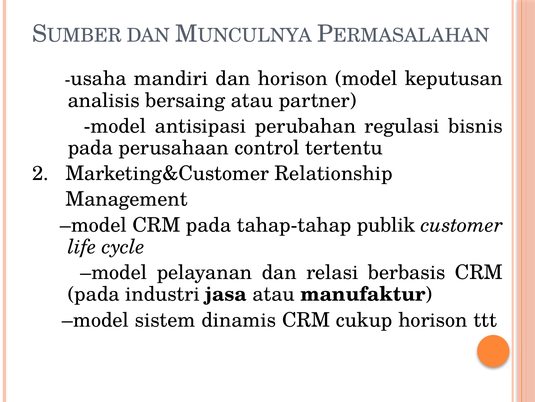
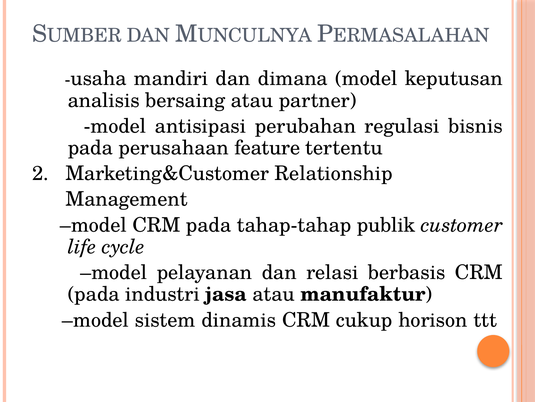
dan horison: horison -> dimana (293, 78)
control: control -> feature (267, 148)
